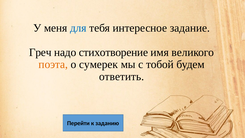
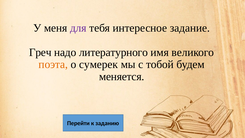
для colour: blue -> purple (78, 28)
стихотворение: стихотворение -> литературного (113, 52)
ответить: ответить -> меняется (122, 76)
